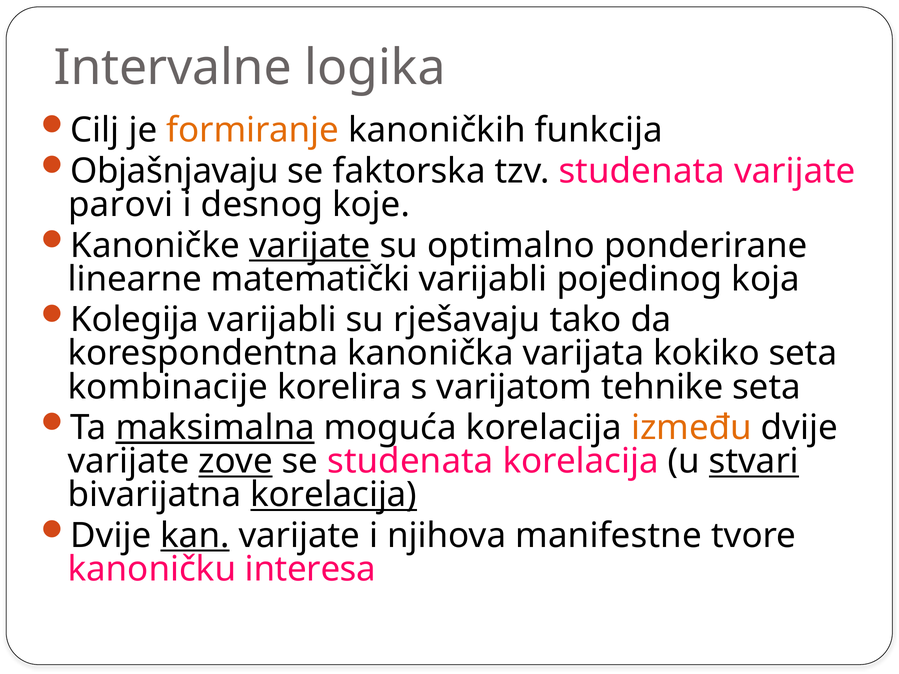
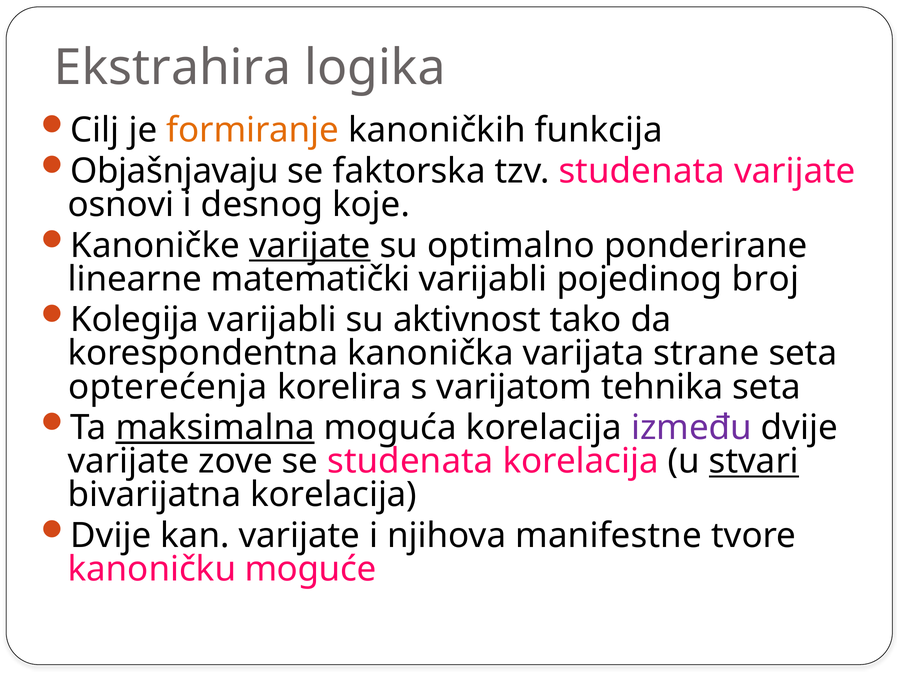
Intervalne: Intervalne -> Ekstrahira (173, 68)
parovi: parovi -> osnovi (121, 205)
koja: koja -> broj (766, 279)
rješavaju: rješavaju -> aktivnost (467, 320)
kokiko: kokiko -> strane (706, 354)
kombinacije: kombinacije -> opterećenja (168, 387)
tehnike: tehnike -> tehnika (662, 387)
između colour: orange -> purple (692, 428)
zove underline: present -> none (236, 461)
korelacija underline: present -> none (334, 495)
kan underline: present -> none (195, 536)
interesa: interesa -> moguće (310, 569)
